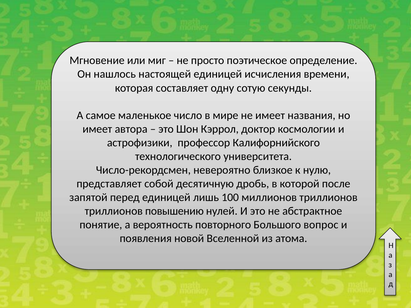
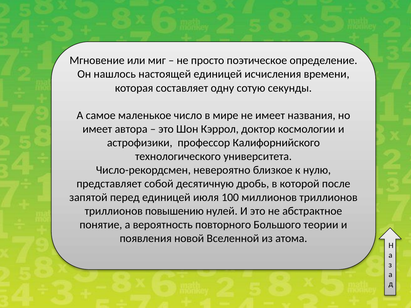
лишь: лишь -> июля (206, 198)
вопрос: вопрос -> теории (321, 225)
